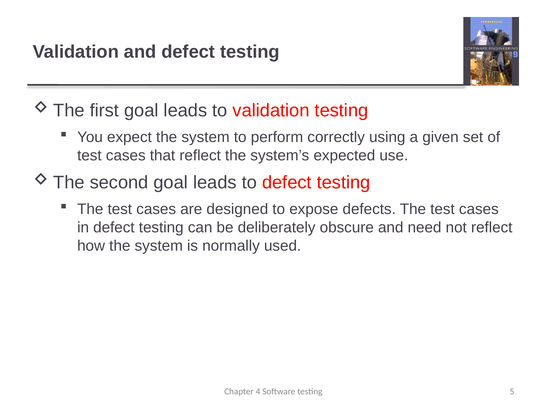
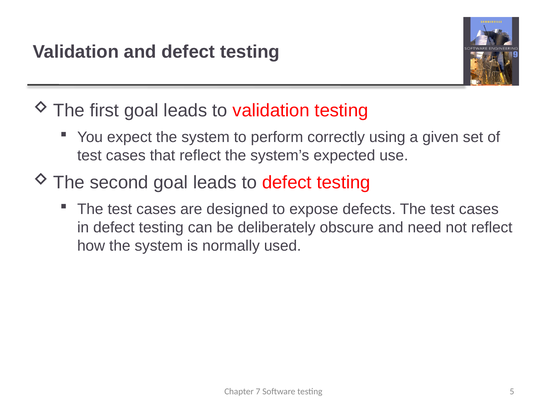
4: 4 -> 7 (258, 392)
